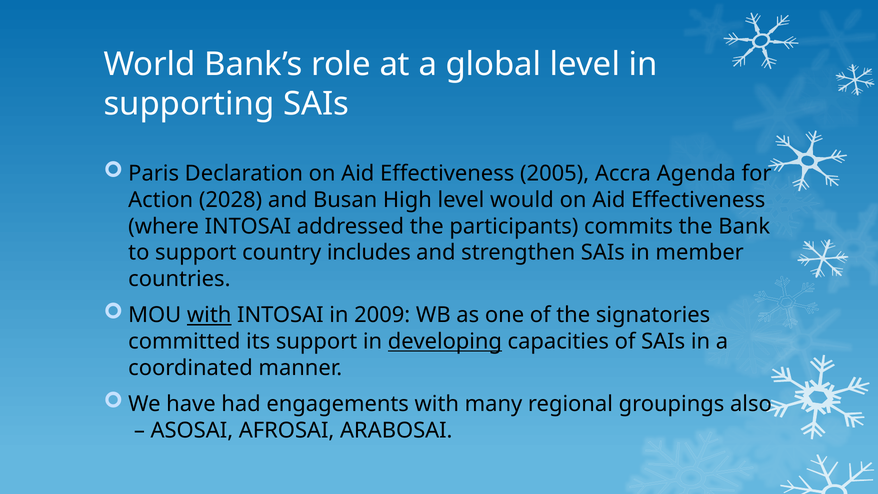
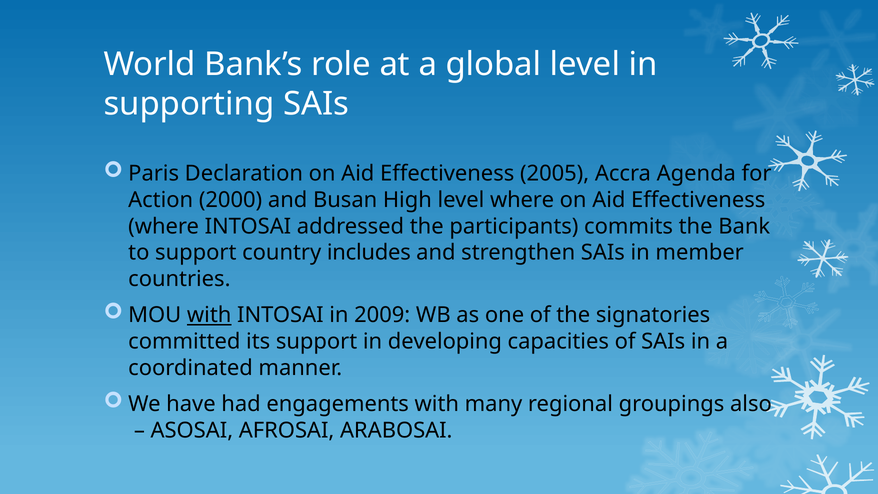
2028: 2028 -> 2000 (231, 200)
level would: would -> where (522, 200)
developing underline: present -> none (445, 341)
